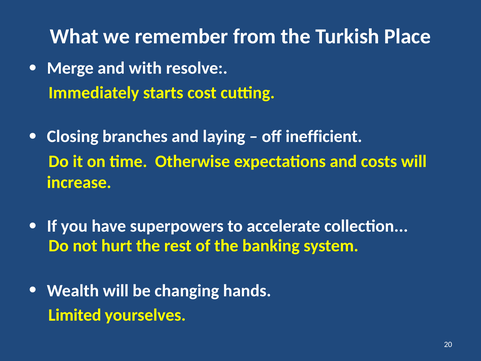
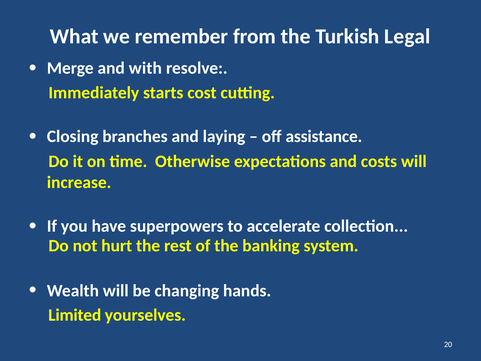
Place: Place -> Legal (407, 36)
inefficient: inefficient -> assistance (324, 136)
